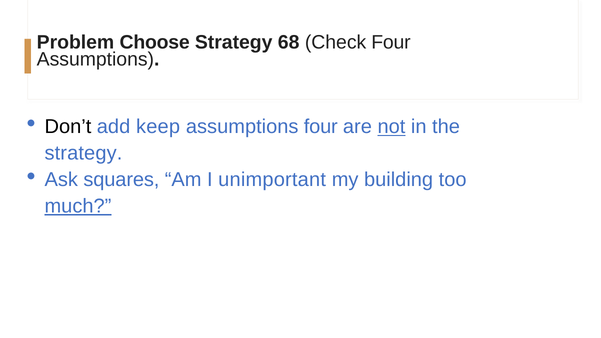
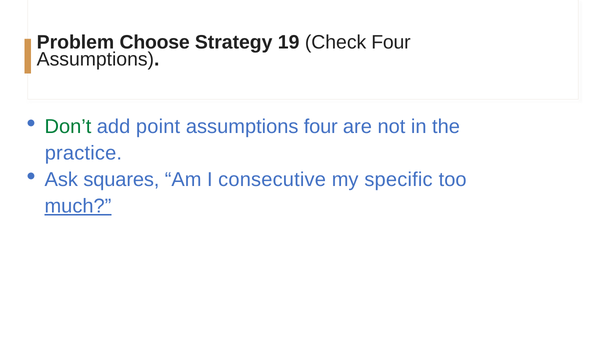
68: 68 -> 19 (289, 43)
Don’t colour: black -> green (68, 127)
keep: keep -> point (158, 127)
not underline: present -> none (391, 127)
strategy: strategy -> practice (83, 153)
unimportant: unimportant -> consecutive (272, 180)
building: building -> specific (398, 180)
